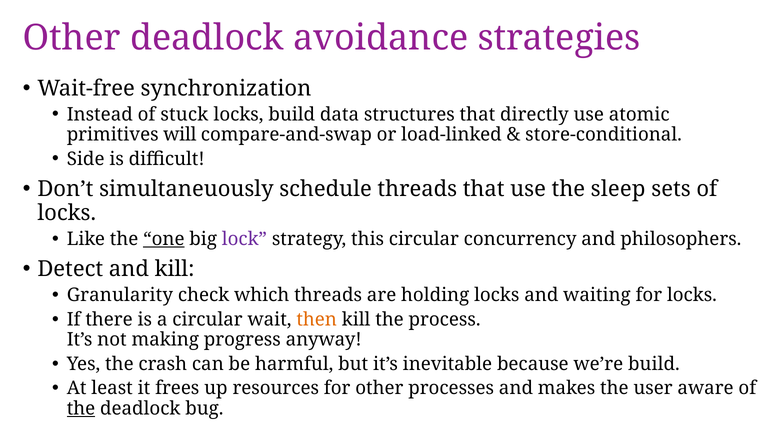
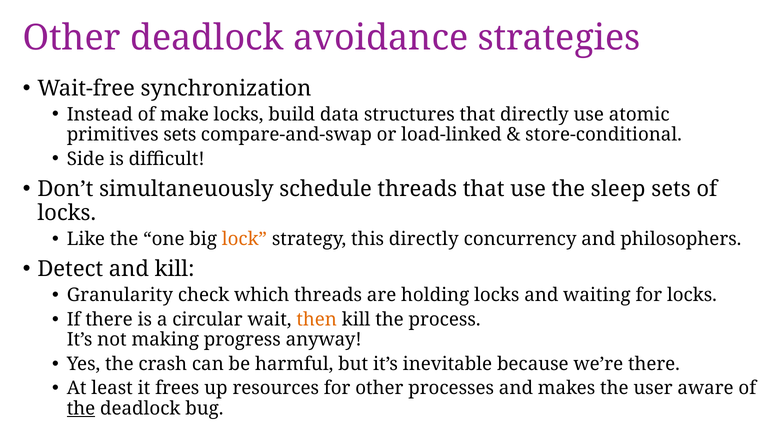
stuck: stuck -> make (185, 114)
primitives will: will -> sets (180, 135)
one underline: present -> none (164, 239)
lock colour: purple -> orange (244, 239)
this circular: circular -> directly (424, 239)
we’re build: build -> there (654, 364)
